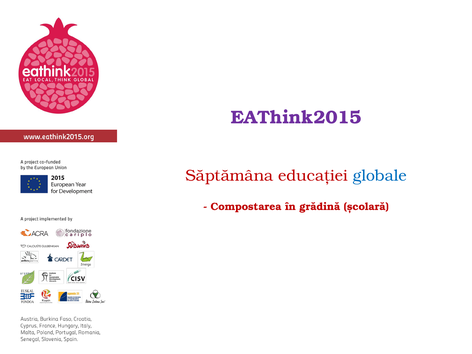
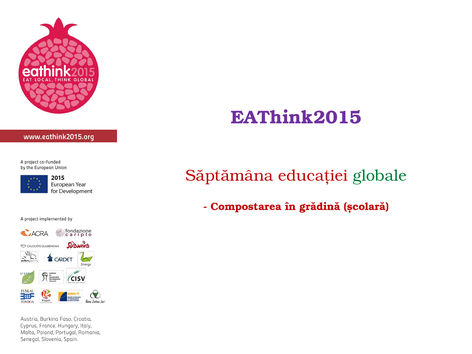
globale colour: blue -> green (380, 176)
